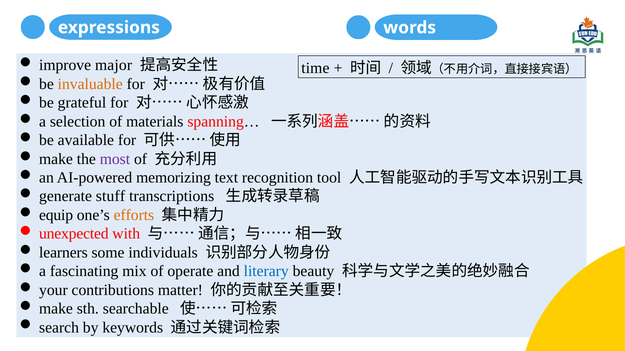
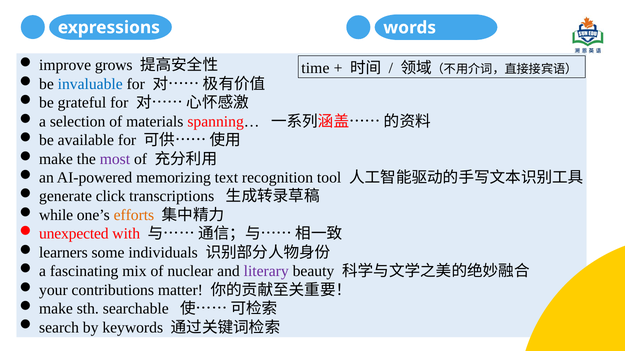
major: major -> grows (114, 65)
invaluable colour: orange -> blue (90, 84)
stuff: stuff -> click (111, 197)
equip: equip -> while (56, 215)
operate: operate -> nuclear (190, 272)
literary colour: blue -> purple (266, 272)
